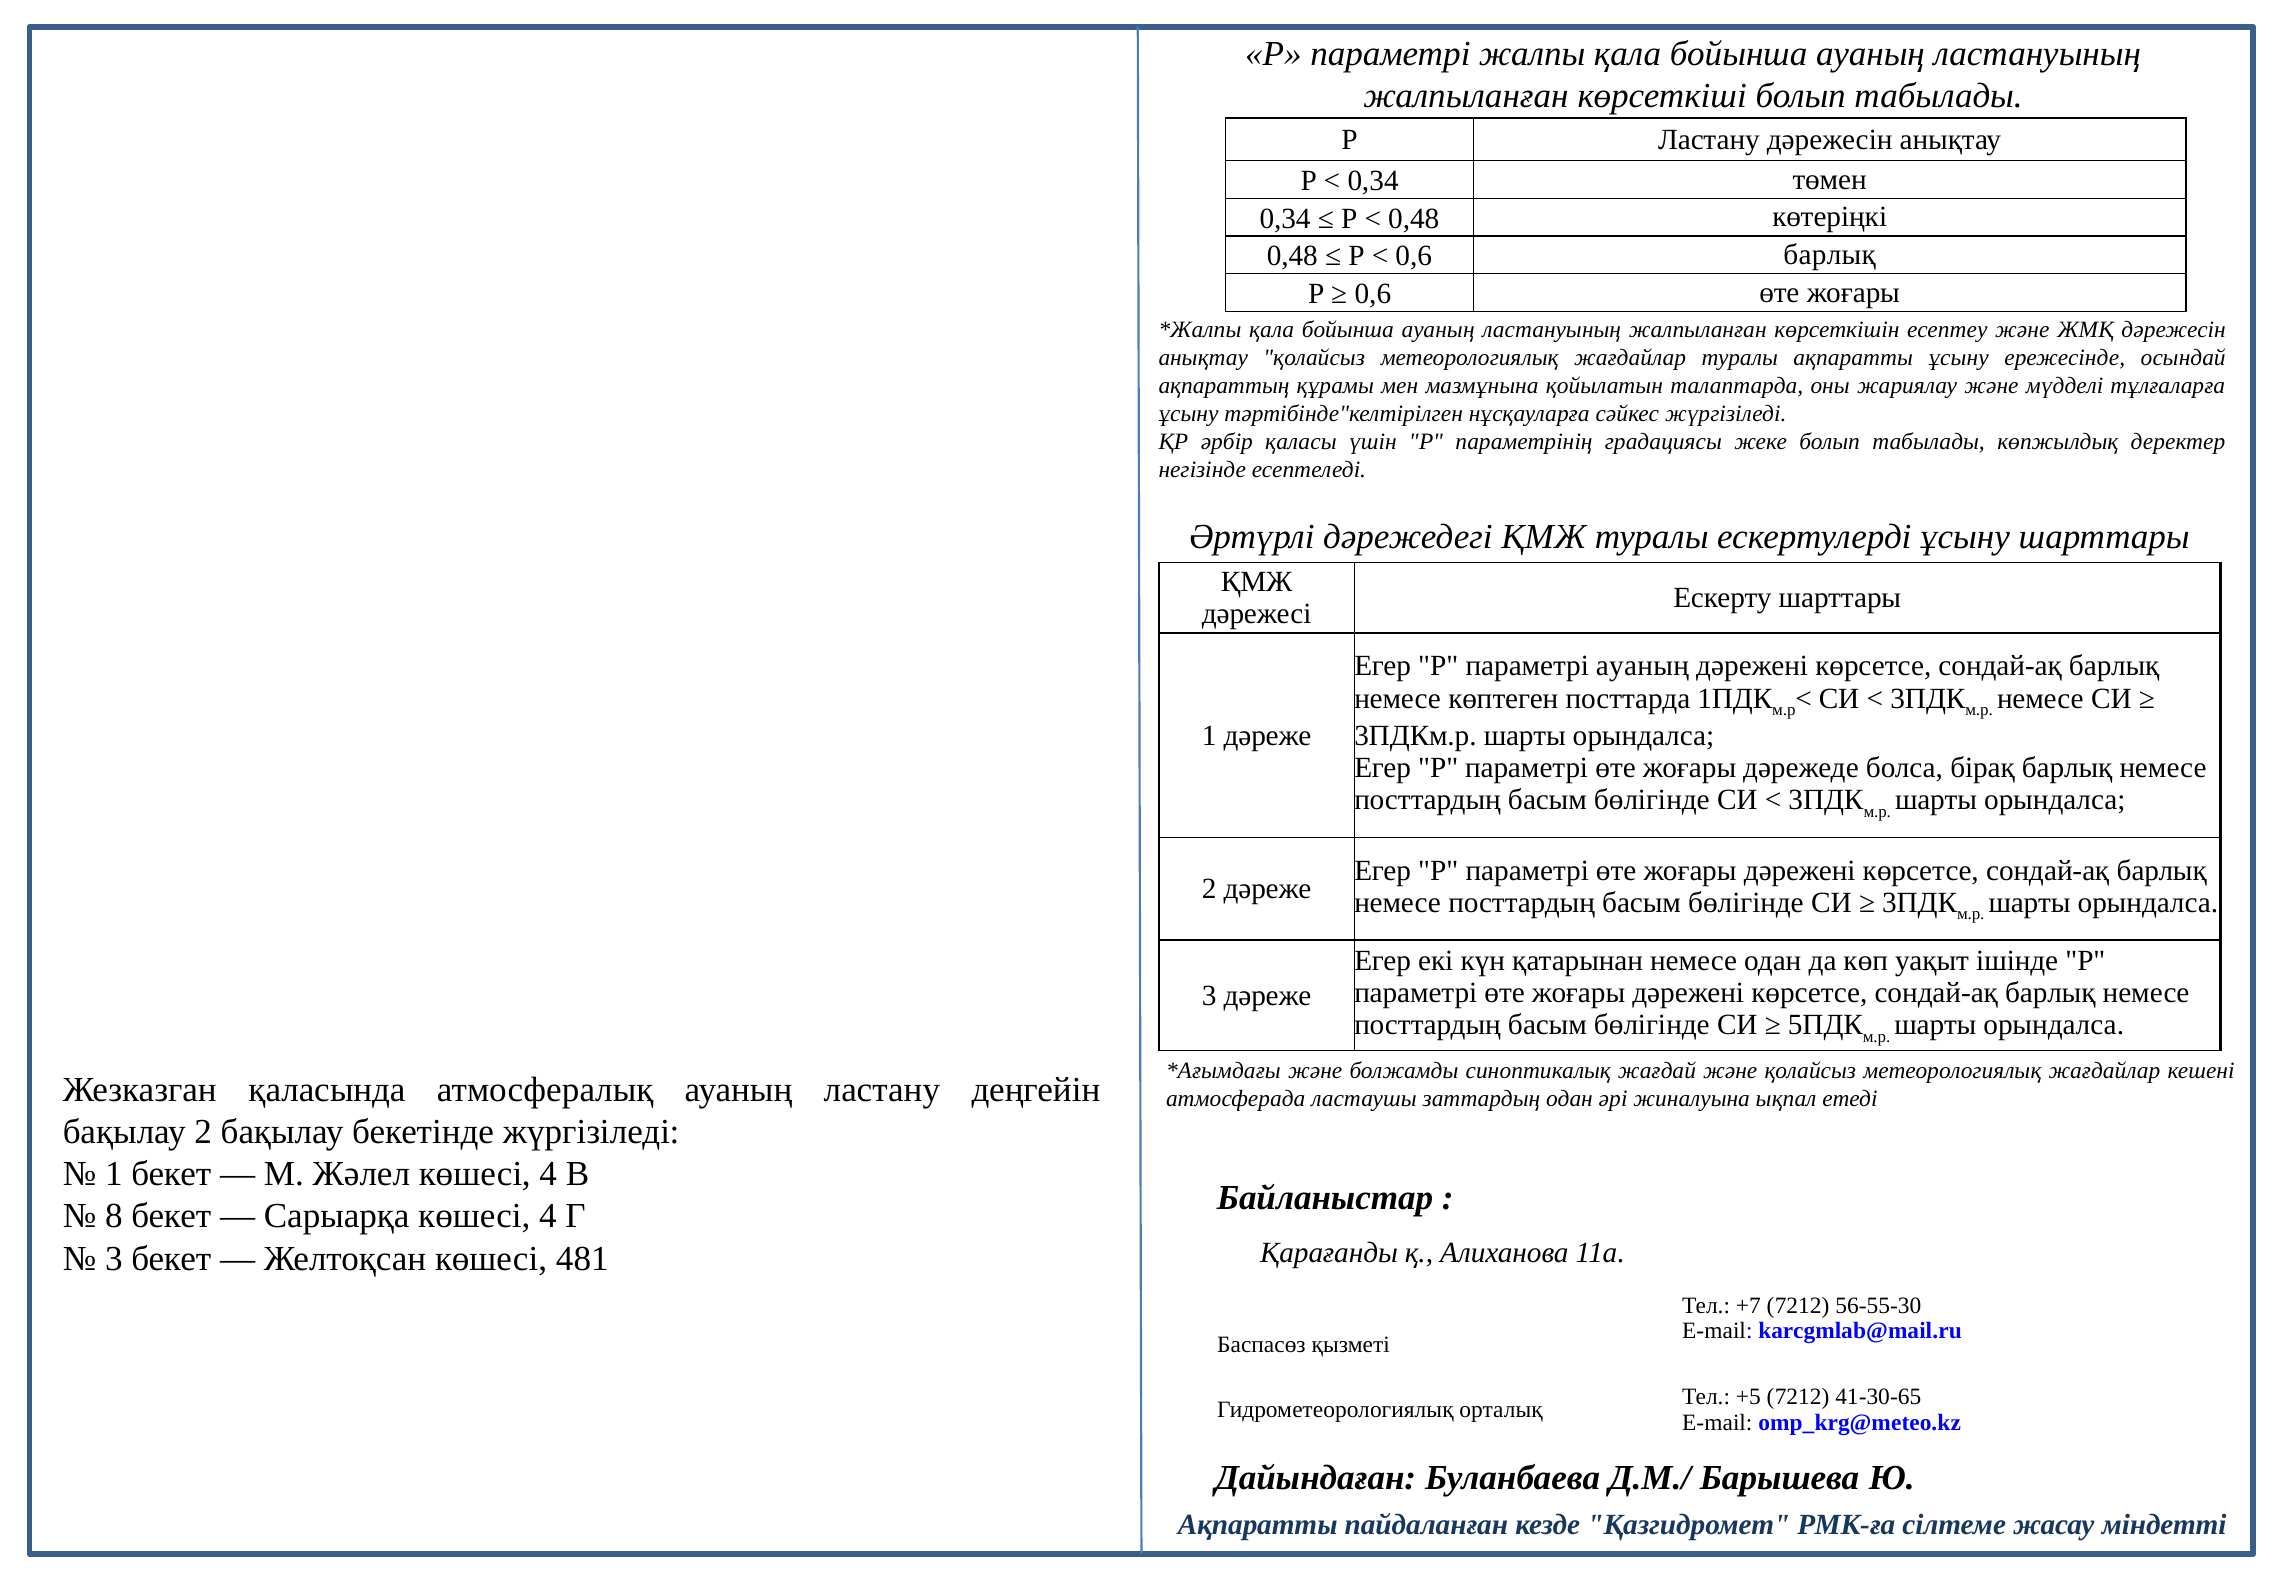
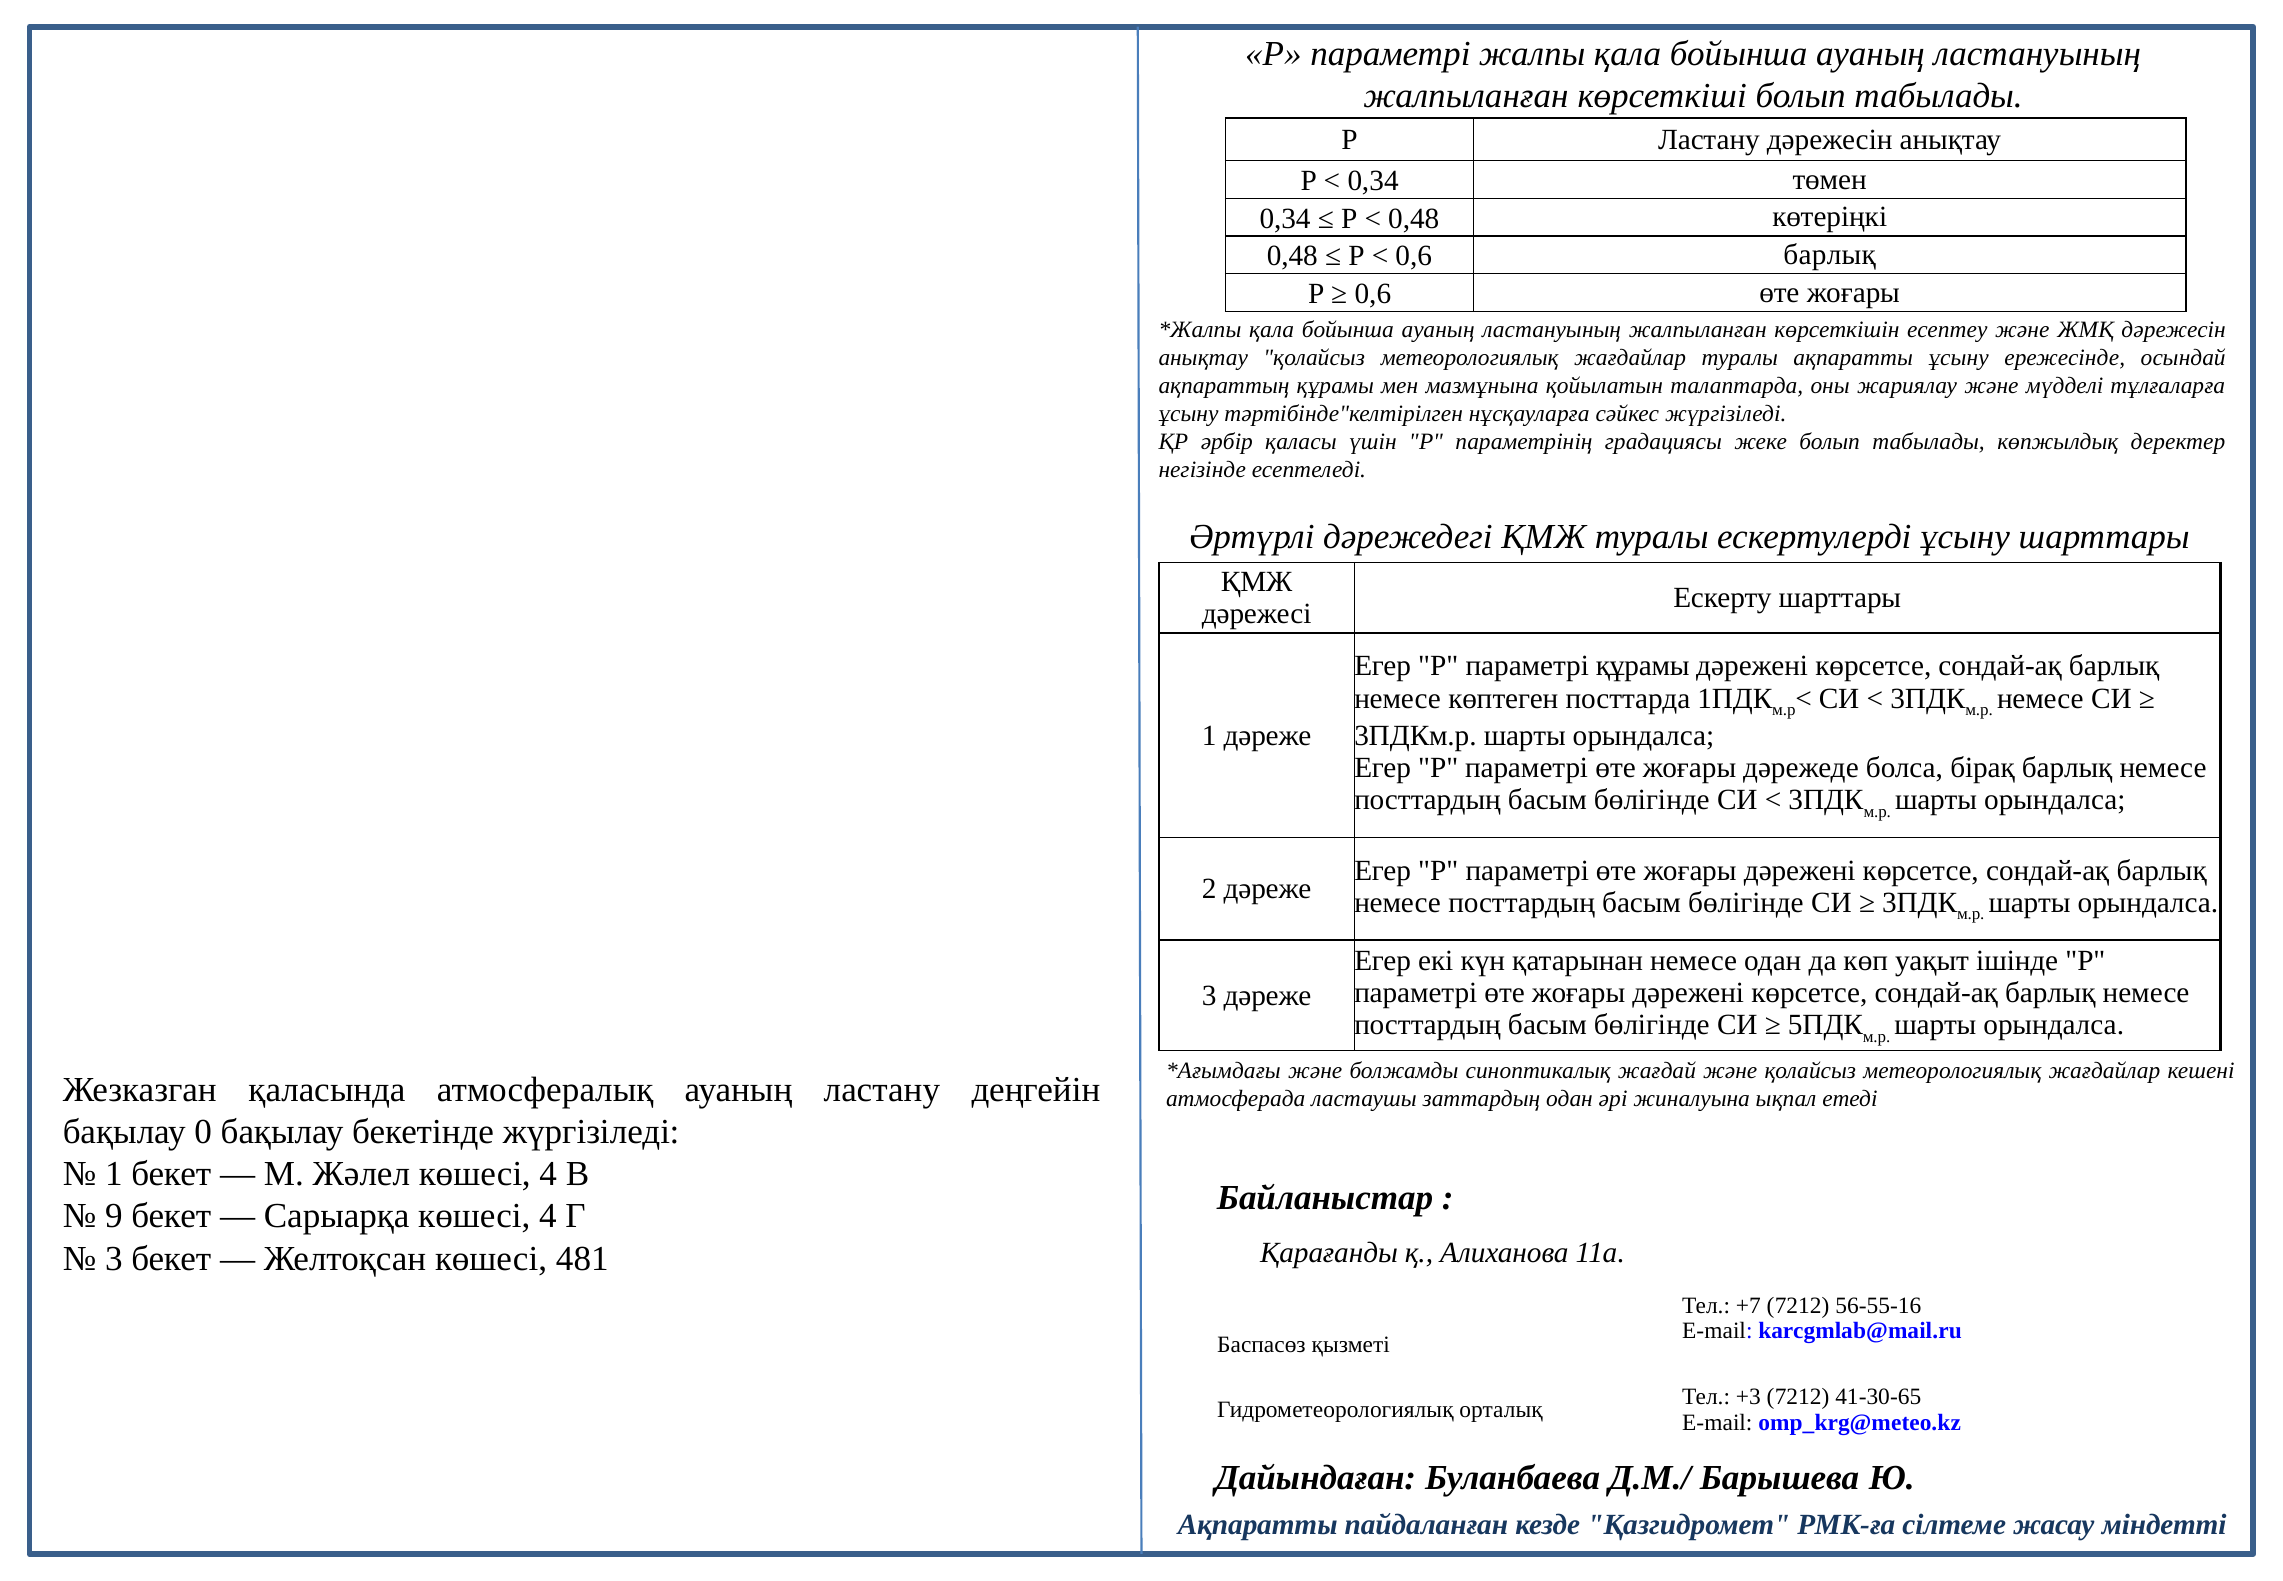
параметрі ауаның: ауаның -> құрамы (1643, 666)
бақылау 2: 2 -> 0 (203, 1132)
8: 8 -> 9 (114, 1216)
56-55-30: 56-55-30 -> 56-55-16 (1878, 1305)
+5: +5 -> +3 (1748, 1396)
